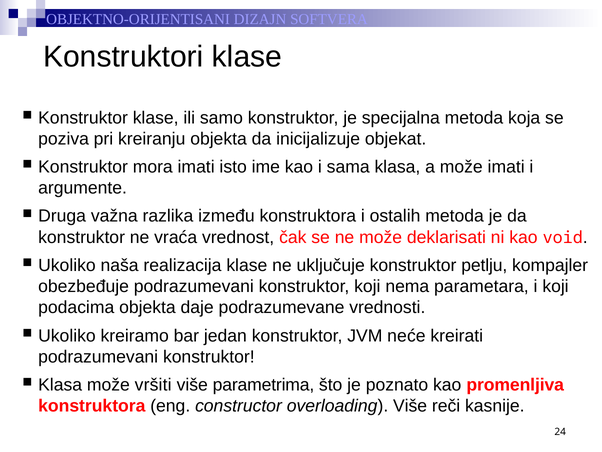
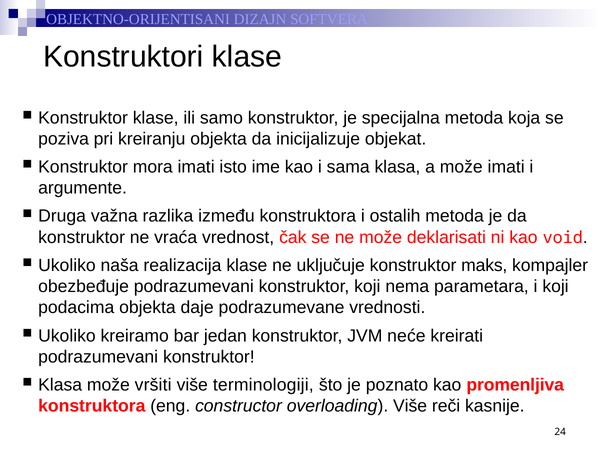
petlju: petlju -> maks (484, 265)
parametrima: parametrima -> terminologiji (263, 384)
